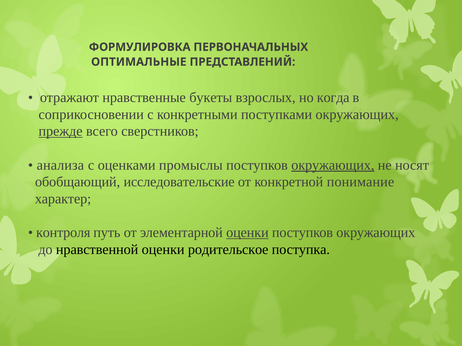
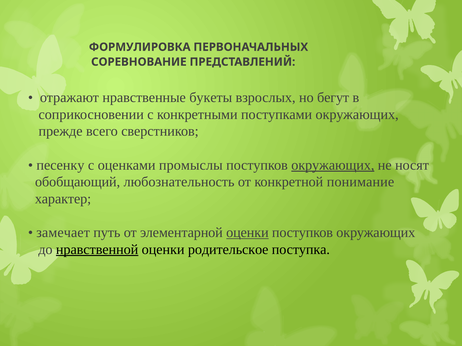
ОПТИМАЛЬНЫЕ: ОПТИМАЛЬНЫЕ -> СОРЕВНОВАНИЕ (139, 62)
когда: когда -> бегут (333, 98)
прежде underline: present -> none (61, 131)
анализа: анализа -> песенку (60, 165)
исследовательские: исследовательские -> любознательность (179, 182)
контроля: контроля -> замечает (63, 233)
нравственной underline: none -> present (97, 250)
